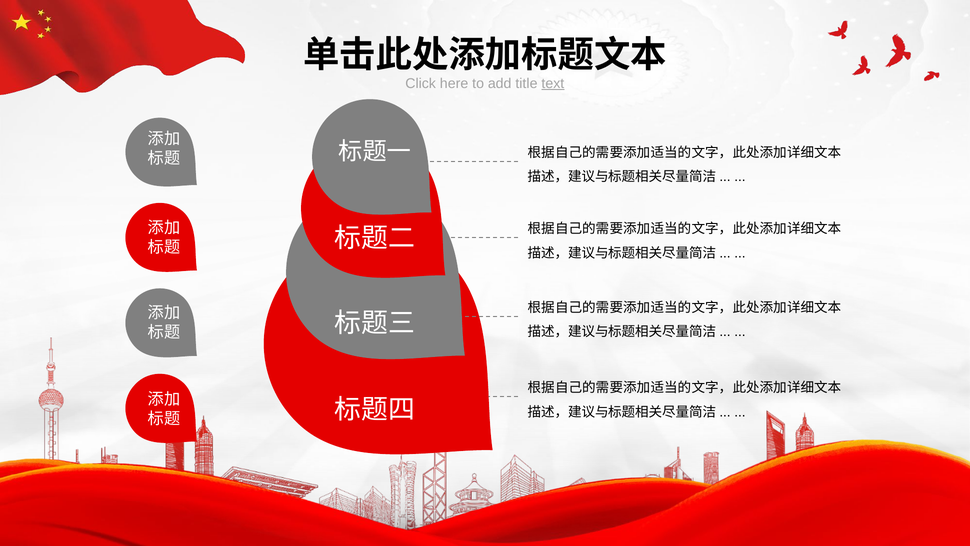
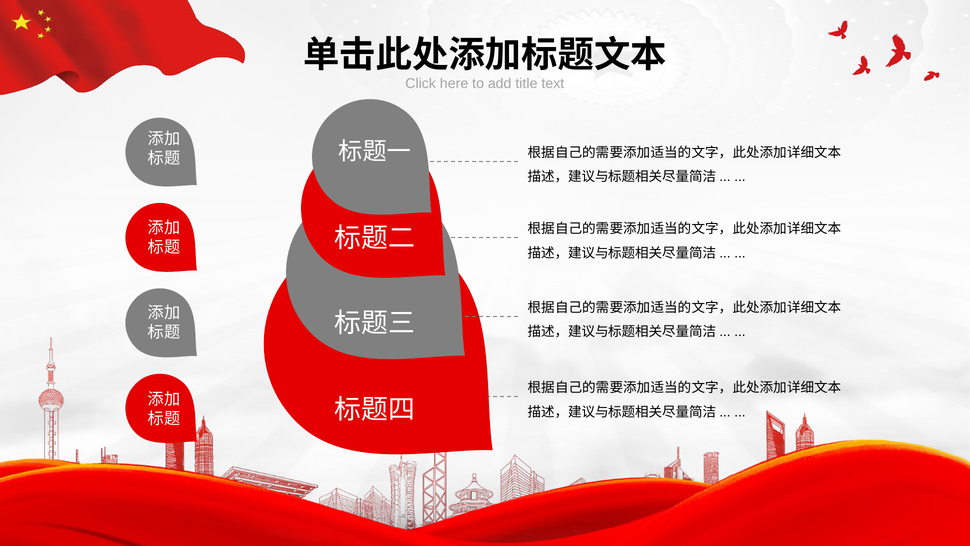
text underline: present -> none (553, 84)
